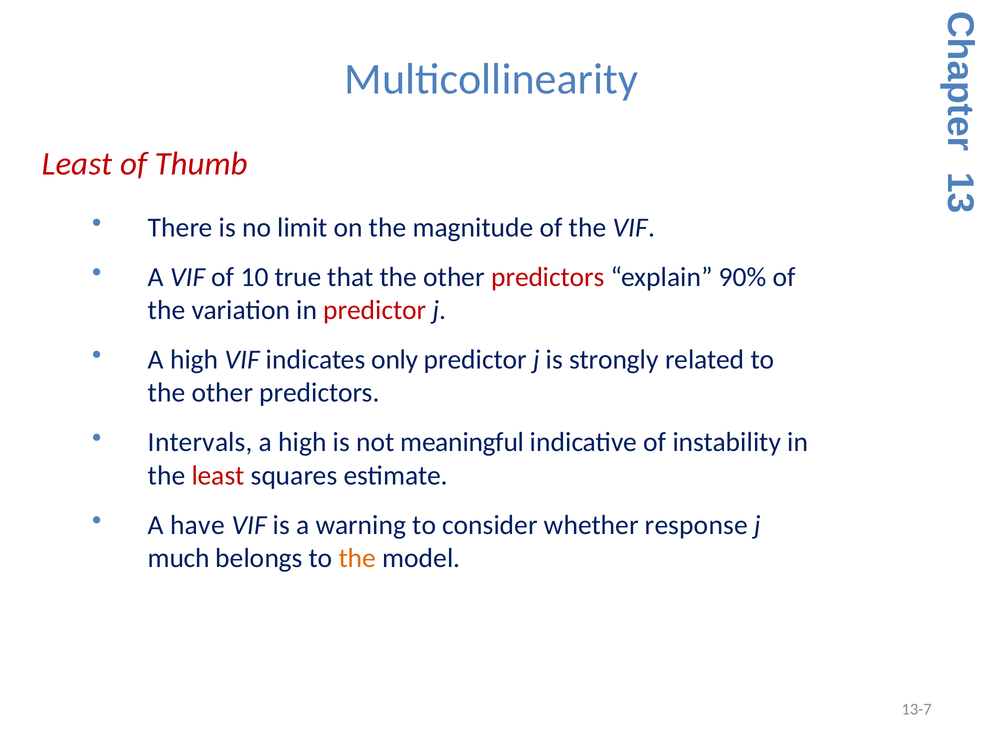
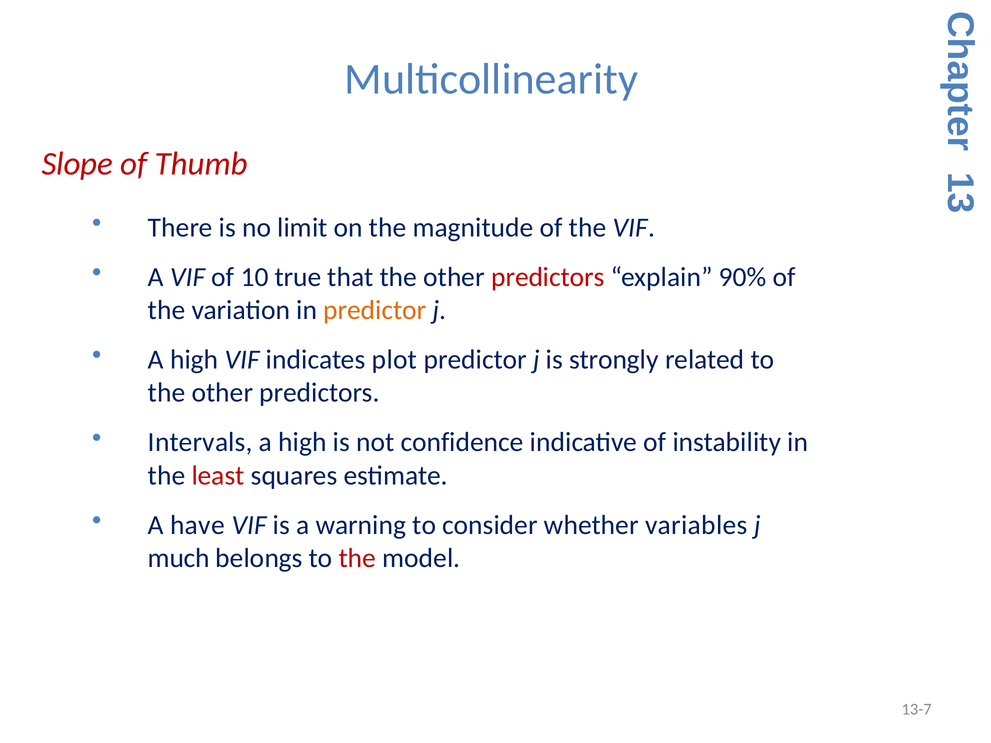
Least: Least -> Slope (77, 164)
predictor colour: red -> orange (375, 310)
only: only -> plot (394, 360)
meaningful: meaningful -> confidence (462, 443)
response: response -> variables (696, 525)
the colour: orange -> red (357, 558)
